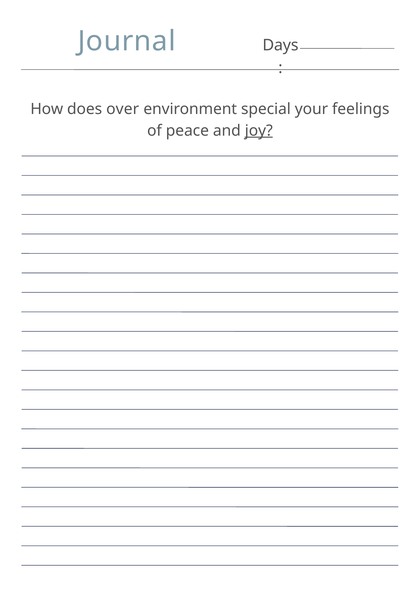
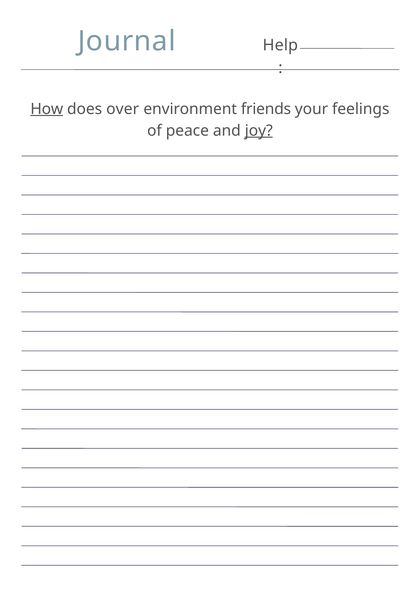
Days: Days -> Help (280, 45)
How underline: none -> present (47, 109)
special: special -> friends (266, 109)
